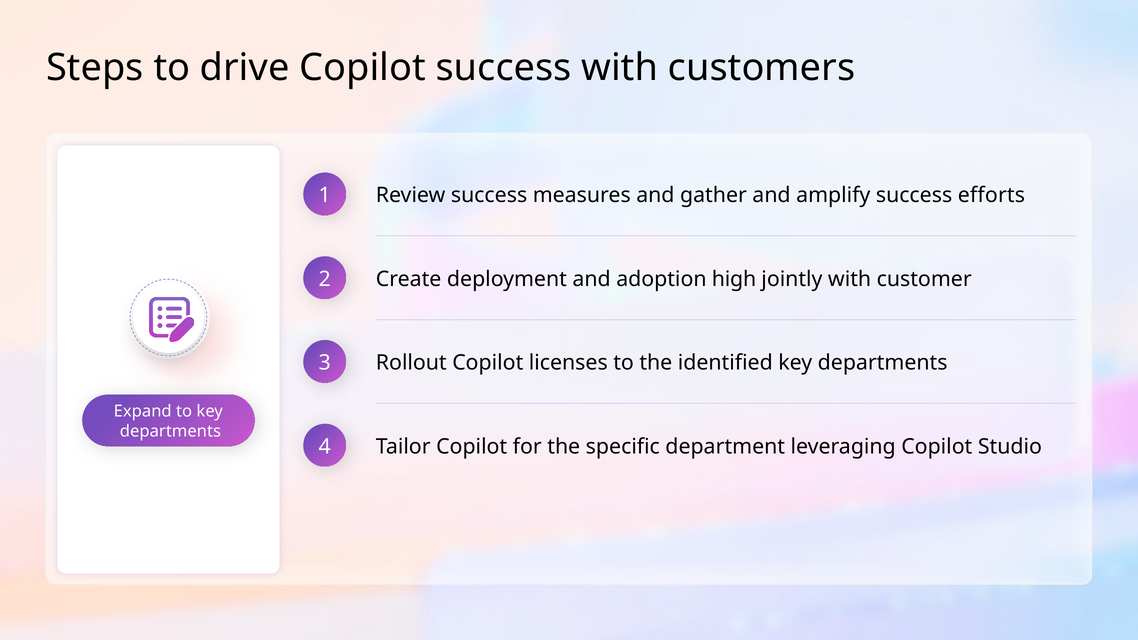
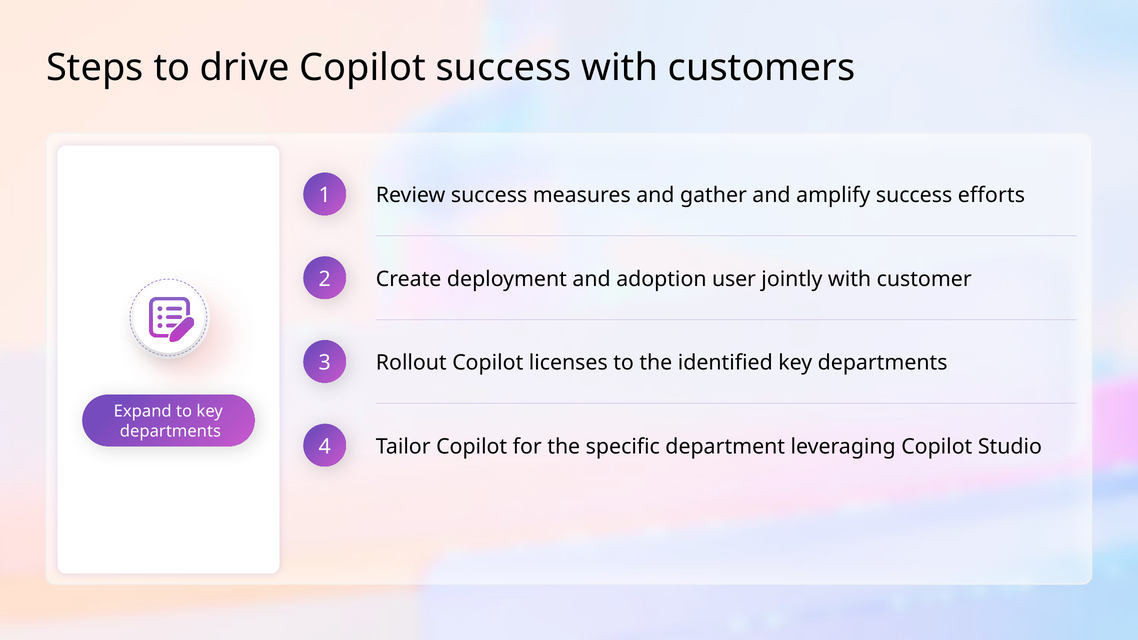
high: high -> user (734, 279)
